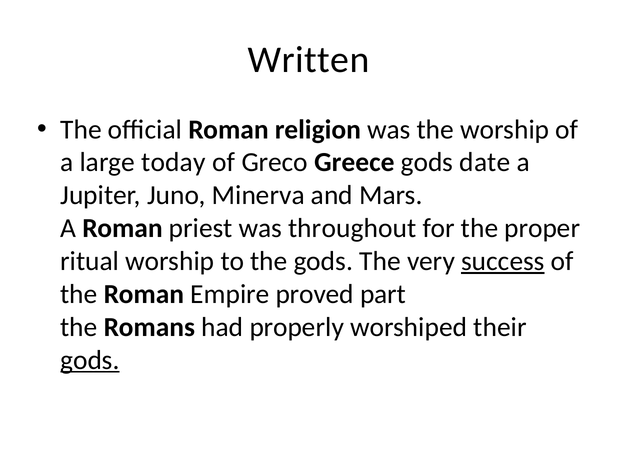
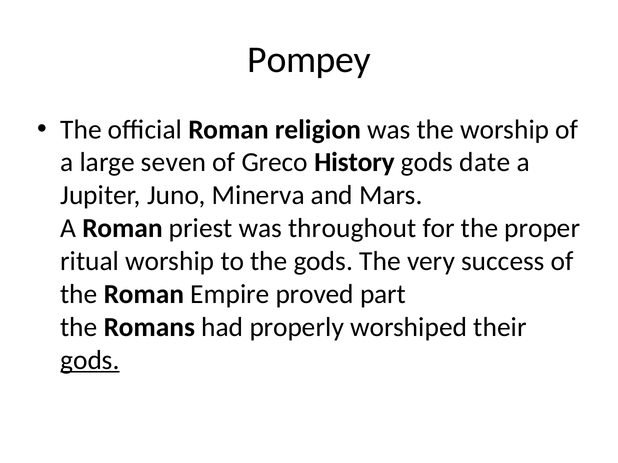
Written: Written -> Pompey (309, 60)
today: today -> seven (174, 163)
Greece: Greece -> History (354, 163)
success underline: present -> none (503, 262)
